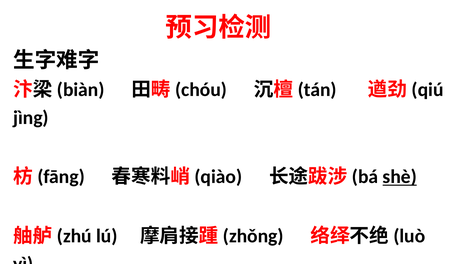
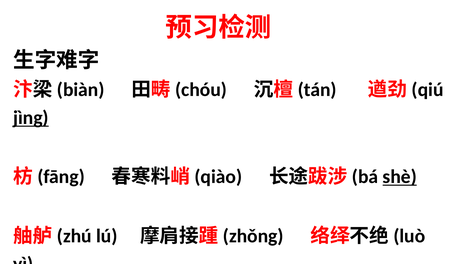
jìng underline: none -> present (31, 118)
